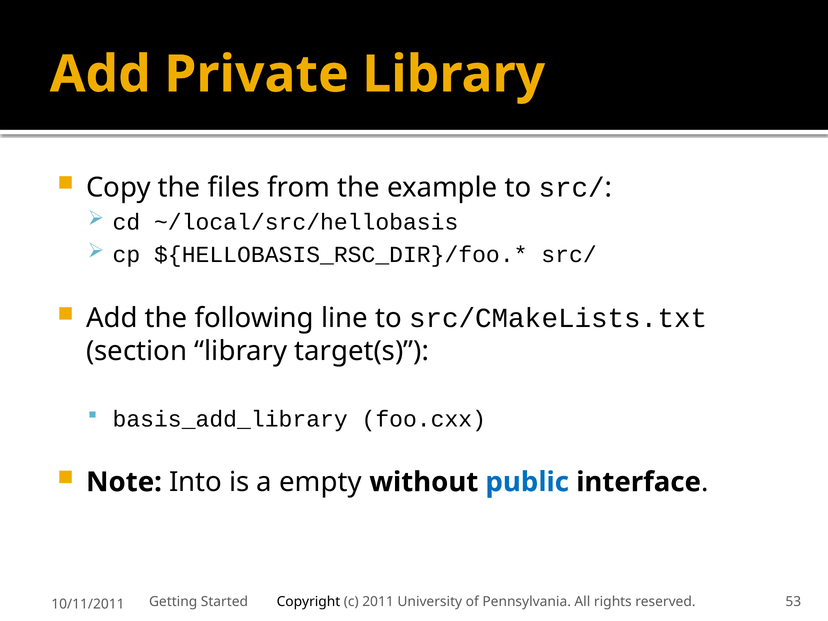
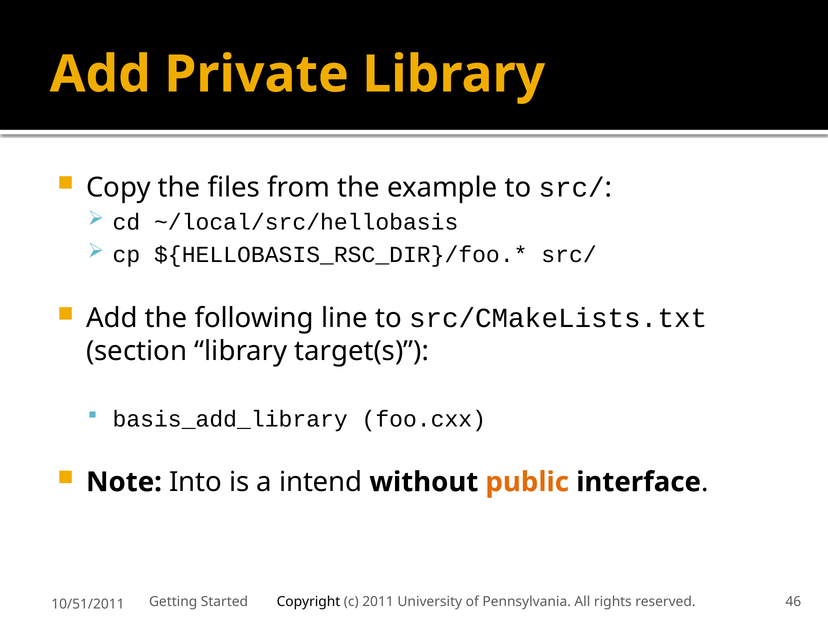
empty: empty -> intend (321, 482)
public colour: blue -> orange (527, 482)
53: 53 -> 46 (793, 602)
10/11/2011: 10/11/2011 -> 10/51/2011 (88, 604)
